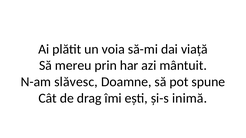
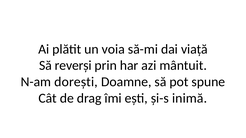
mereu: mereu -> reverși (73, 66)
slăvesc: slăvesc -> dorești (76, 82)
